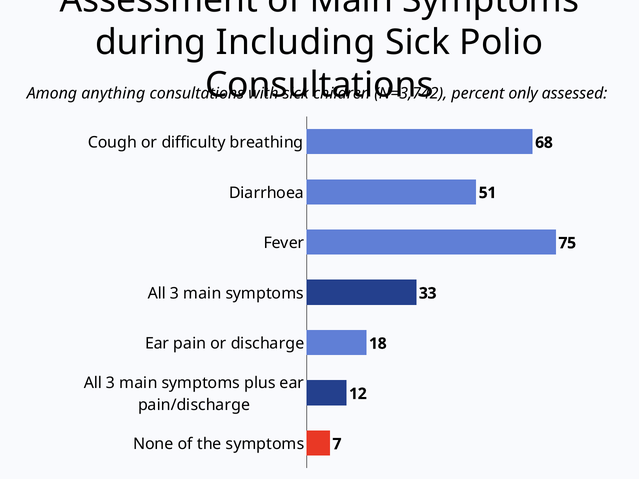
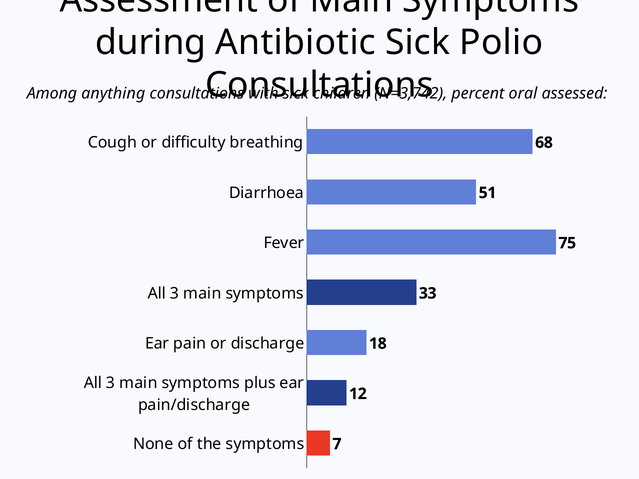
Including: Including -> Antibiotic (296, 42)
only: only -> oral (523, 94)
